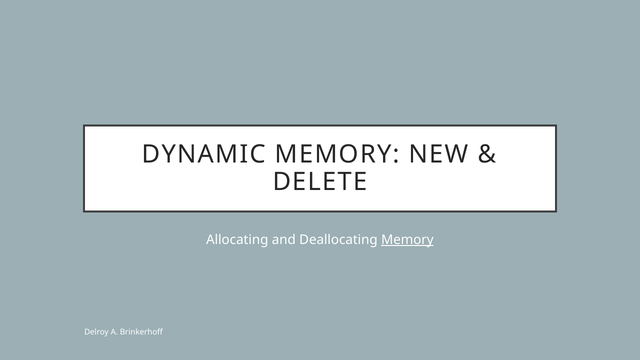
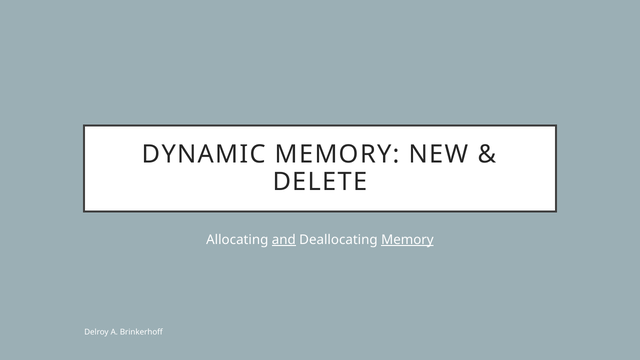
and underline: none -> present (284, 240)
